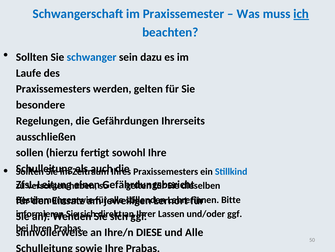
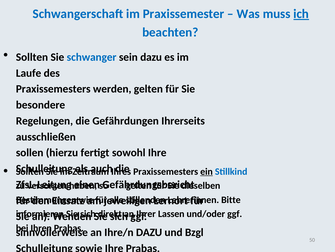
ein underline: none -> present (206, 171)
Ihre/n DIESE: DIESE -> DAZU (149, 232)
und Alle: Alle -> Bzgl (194, 232)
